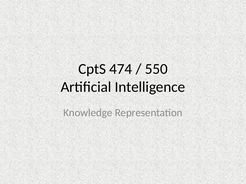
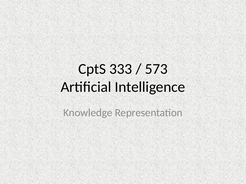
474: 474 -> 333 (121, 69)
550: 550 -> 573 (156, 69)
